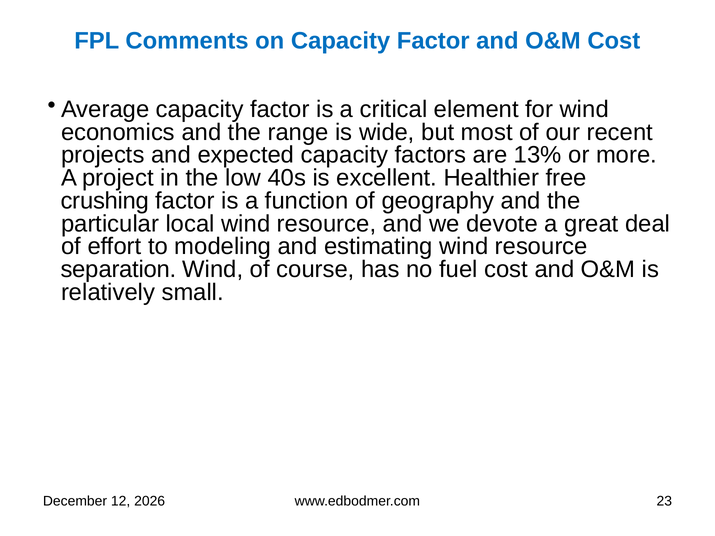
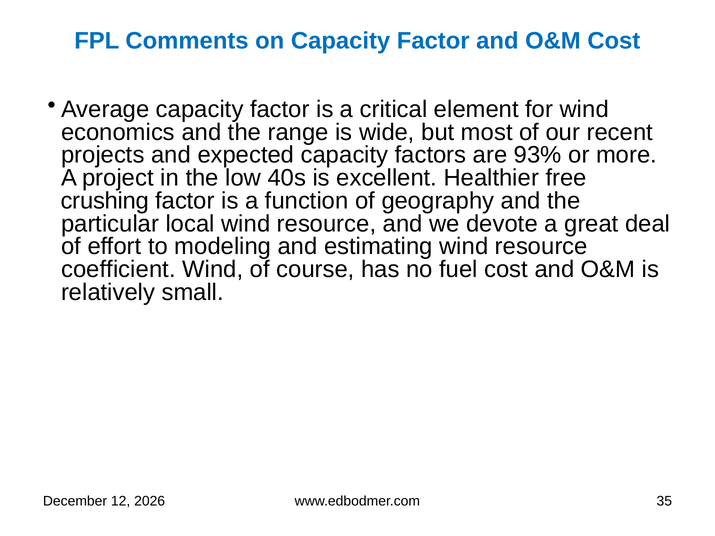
13%: 13% -> 93% (538, 155)
separation: separation -> coefficient (118, 270)
23: 23 -> 35 (664, 501)
